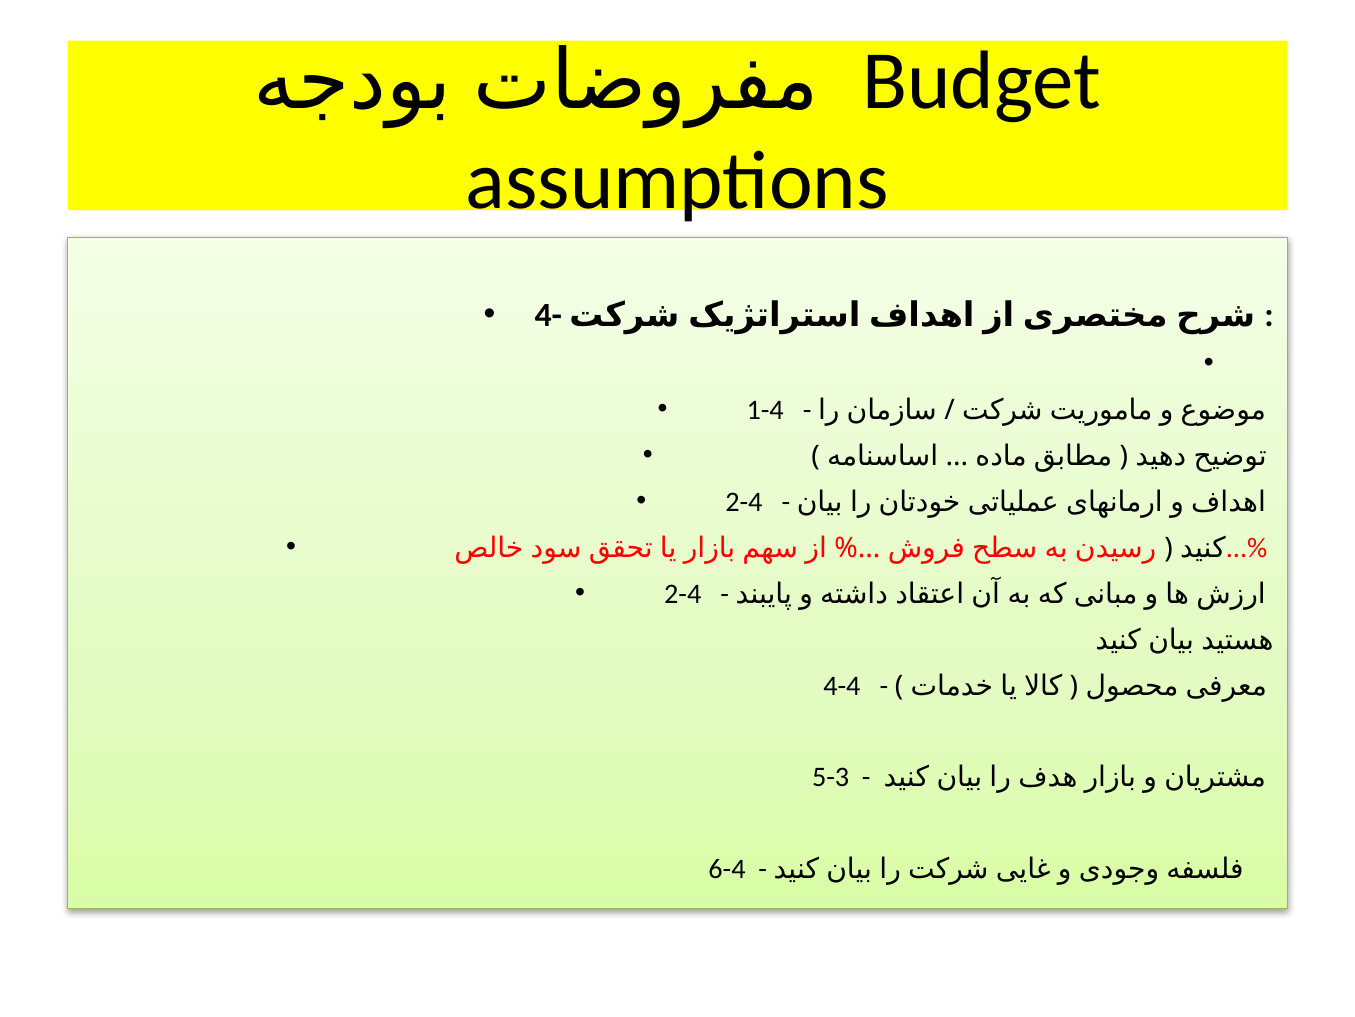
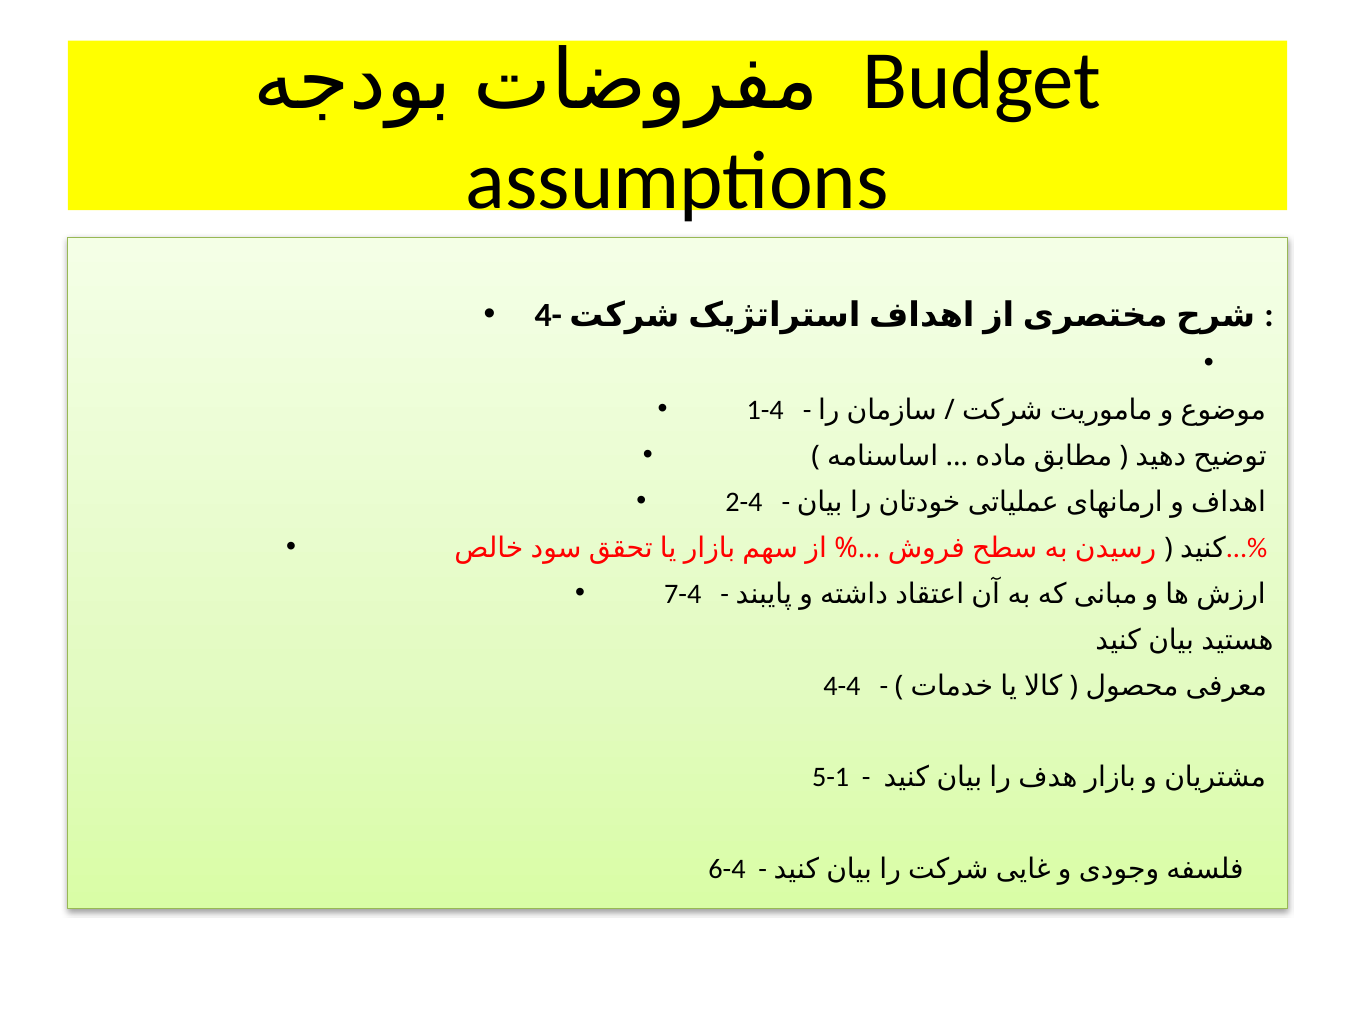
2-4: 2-4 -> 7-4 (683, 593)
5-3: 5-3 -> 5-1 (831, 777)
